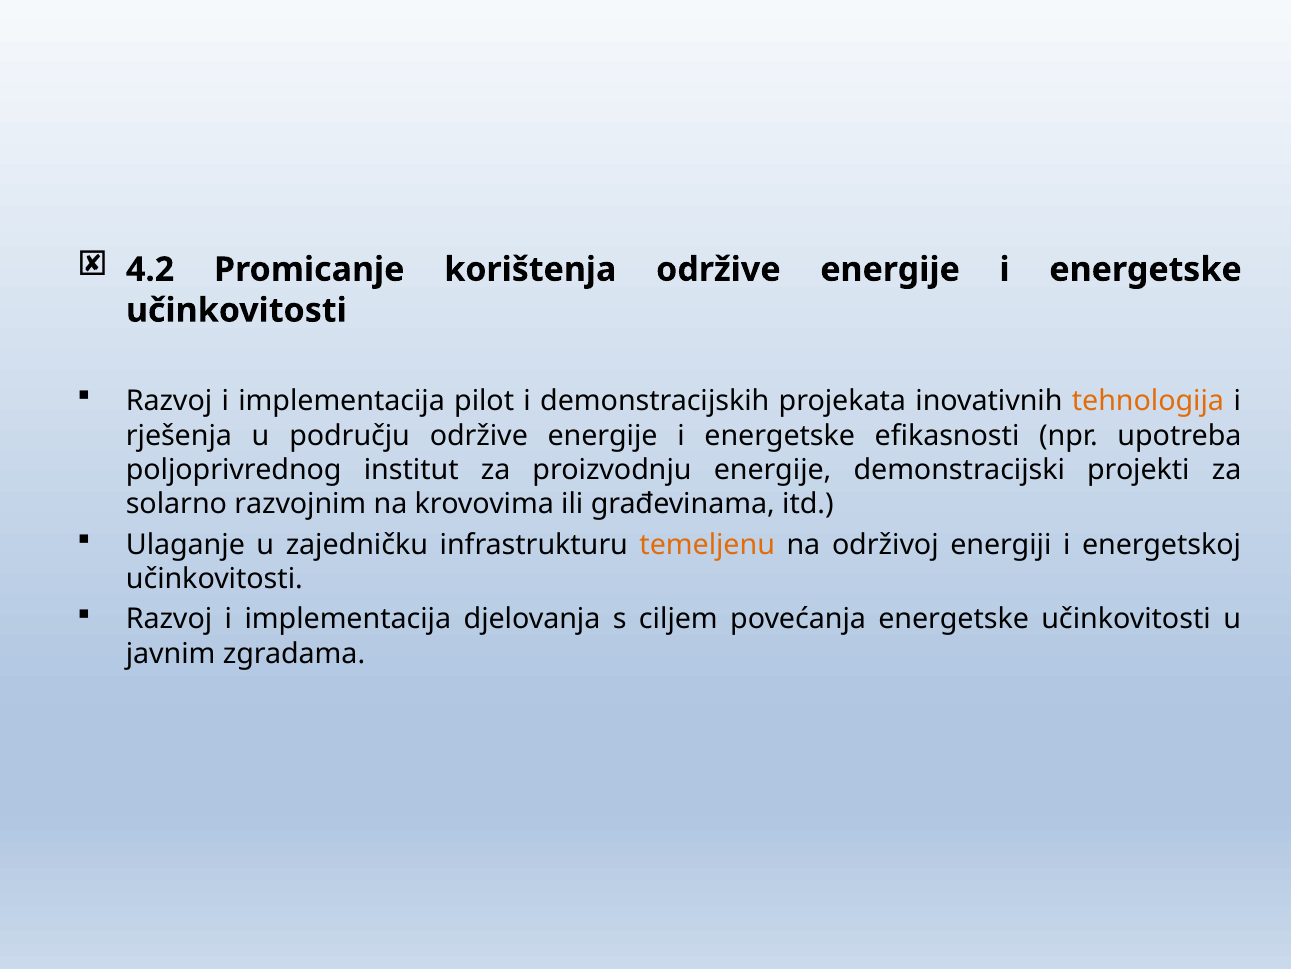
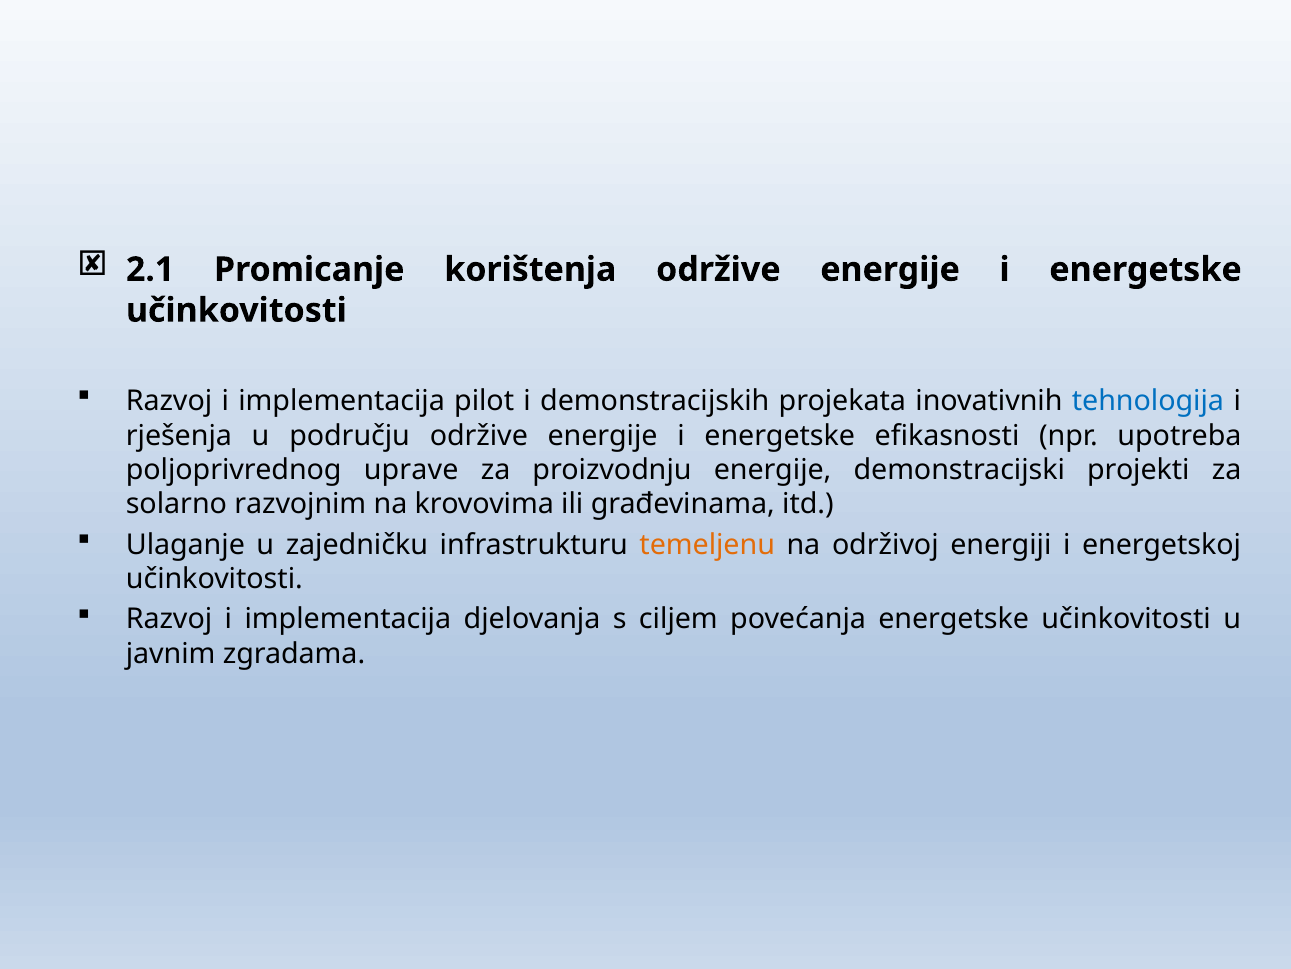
4.2: 4.2 -> 2.1 (150, 269)
tehnologija colour: orange -> blue (1148, 401)
institut: institut -> uprave (411, 470)
